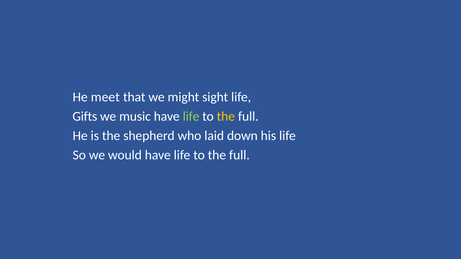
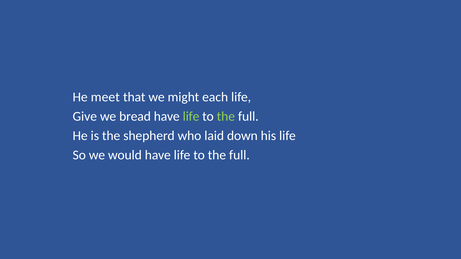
sight: sight -> each (215, 97)
Gifts: Gifts -> Give (85, 117)
music: music -> bread (135, 117)
the colour: yellow -> light green (226, 117)
